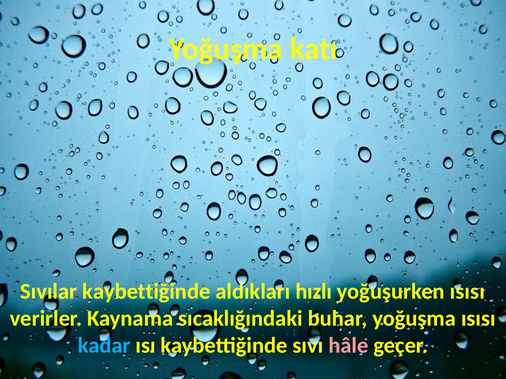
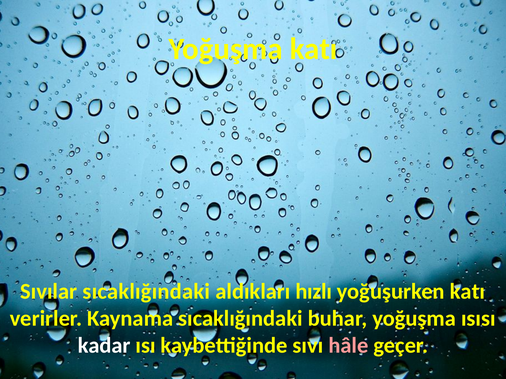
Sıvılar kaybettiğinde: kaybettiğinde -> sıcaklığındaki (146, 292)
yoğuşurken ısısı: ısısı -> katı (467, 292)
kadar colour: light blue -> white (104, 346)
